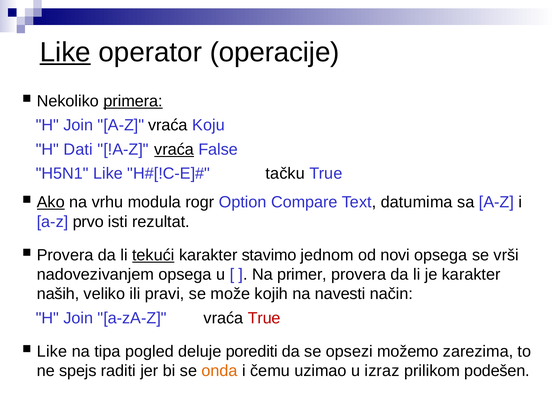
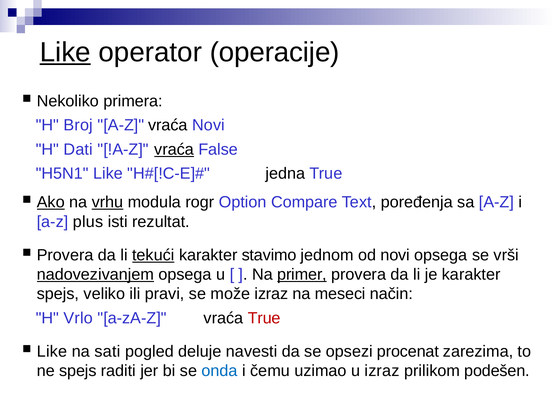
primera underline: present -> none (133, 101)
Join: Join -> Broj (78, 125)
Koju: Koju -> Novi (208, 125)
tačku: tačku -> jedna (285, 174)
vrhu underline: none -> present (108, 202)
datumima: datumima -> poređenja (417, 202)
prvo: prvo -> plus (88, 222)
nadovezivanjem underline: none -> present (95, 275)
primer underline: none -> present (302, 275)
naših: naših -> spejs (58, 294)
može kojih: kojih -> izraz (271, 294)
navesti: navesti -> meseci (340, 294)
Join: Join -> Vrlo (78, 318)
tipa: tipa -> sati (107, 351)
porediti: porediti -> navesti (252, 351)
možemo: možemo -> procenat (408, 351)
onda colour: orange -> blue (220, 371)
